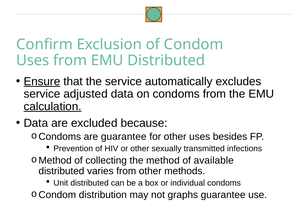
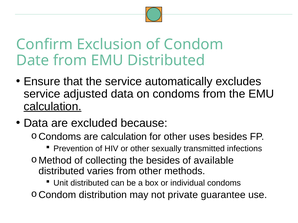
Uses: Uses -> Date (33, 61)
Ensure underline: present -> none (42, 82)
are guarantee: guarantee -> calculation (124, 137)
the method: method -> besides (163, 161)
graphs: graphs -> private (183, 195)
